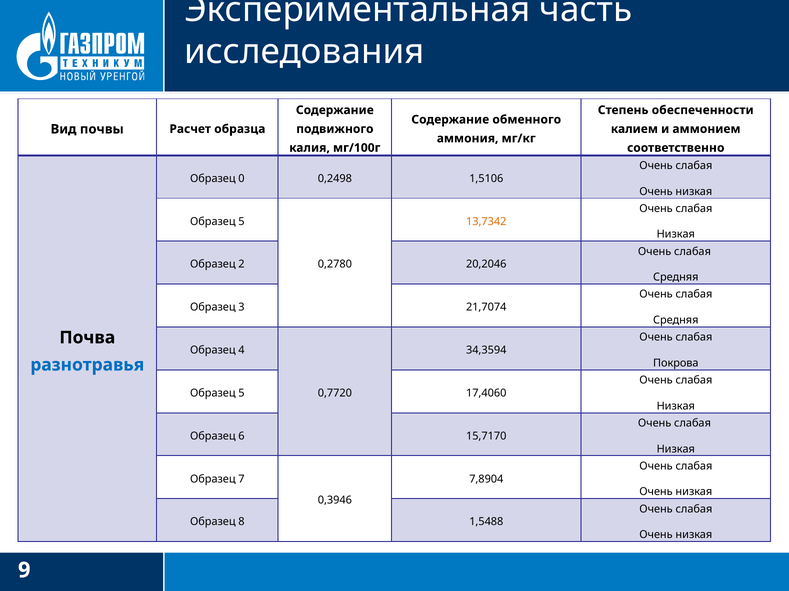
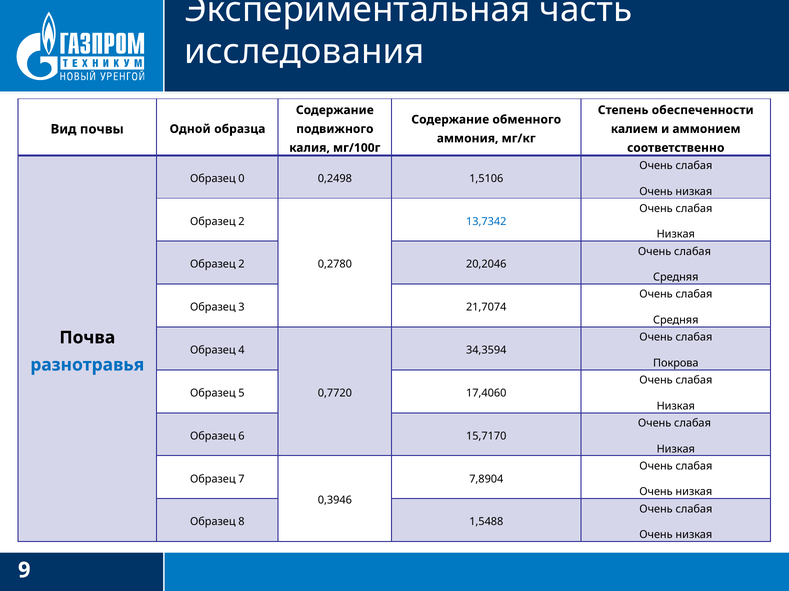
Расчет: Расчет -> Одной (190, 129)
5: 5 -> 2 (241, 222)
13,7342 colour: orange -> blue (486, 222)
